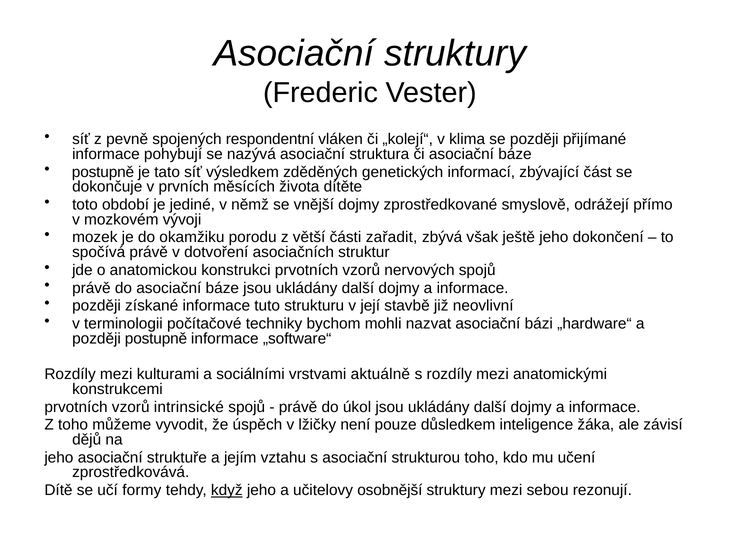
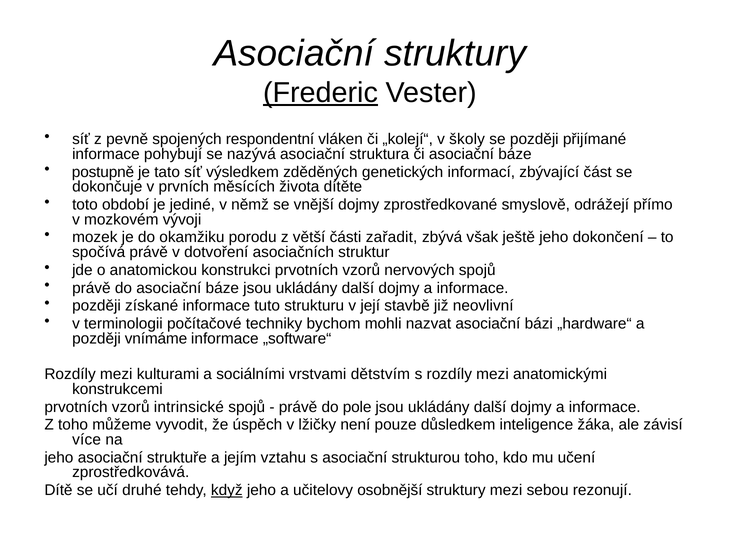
Frederic underline: none -> present (320, 93)
klima: klima -> školy (467, 139)
později postupně: postupně -> vnímáme (156, 339)
aktuálně: aktuálně -> dětstvím (380, 374)
úkol: úkol -> pole (357, 407)
dějů: dějů -> více (87, 440)
formy: formy -> druhé (142, 490)
